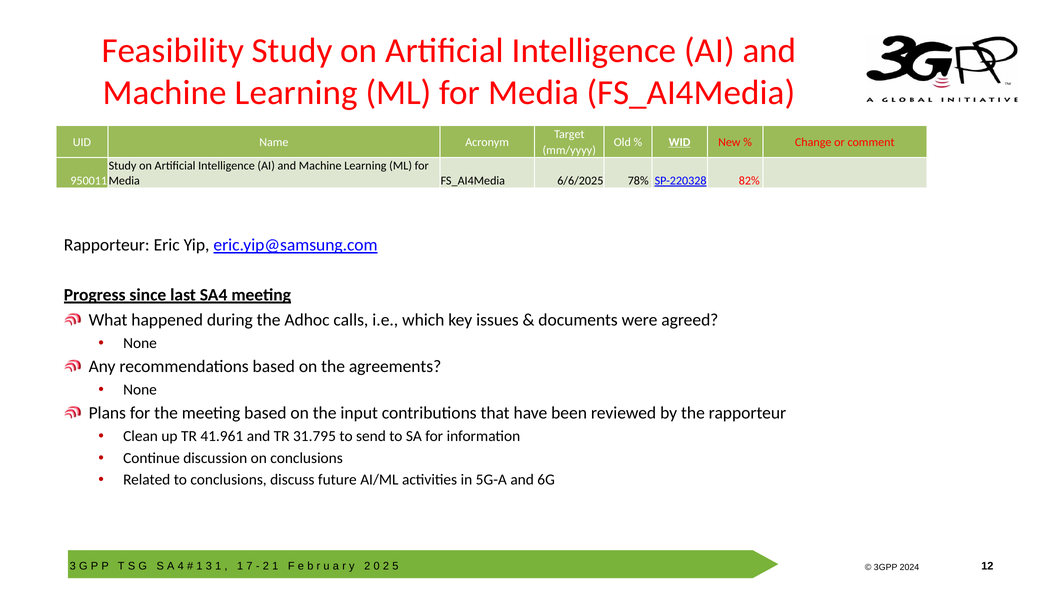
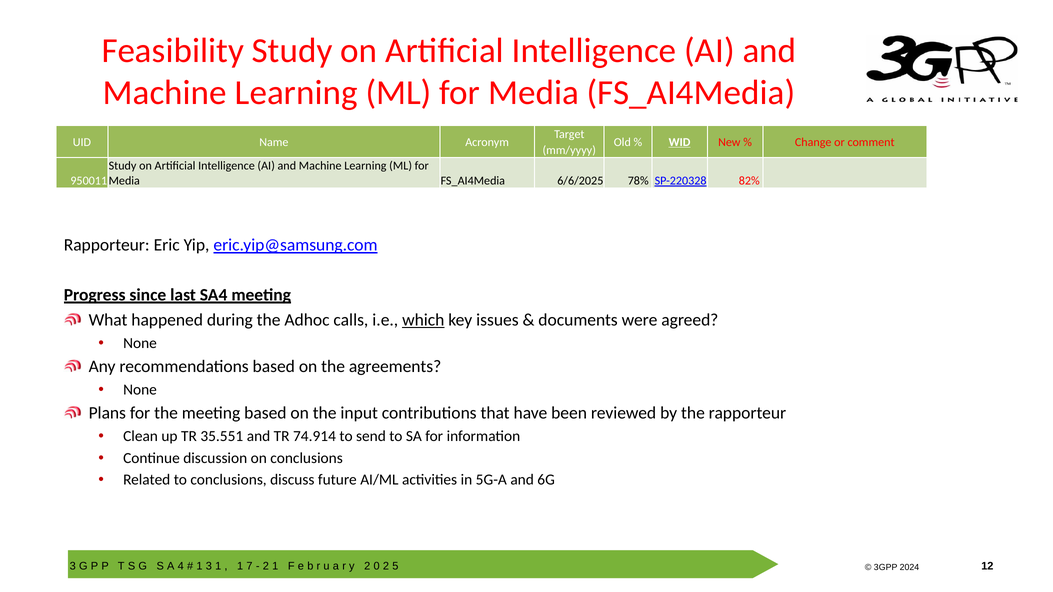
which underline: none -> present (423, 320)
41.961: 41.961 -> 35.551 (222, 436)
31.795: 31.795 -> 74.914 (314, 436)
